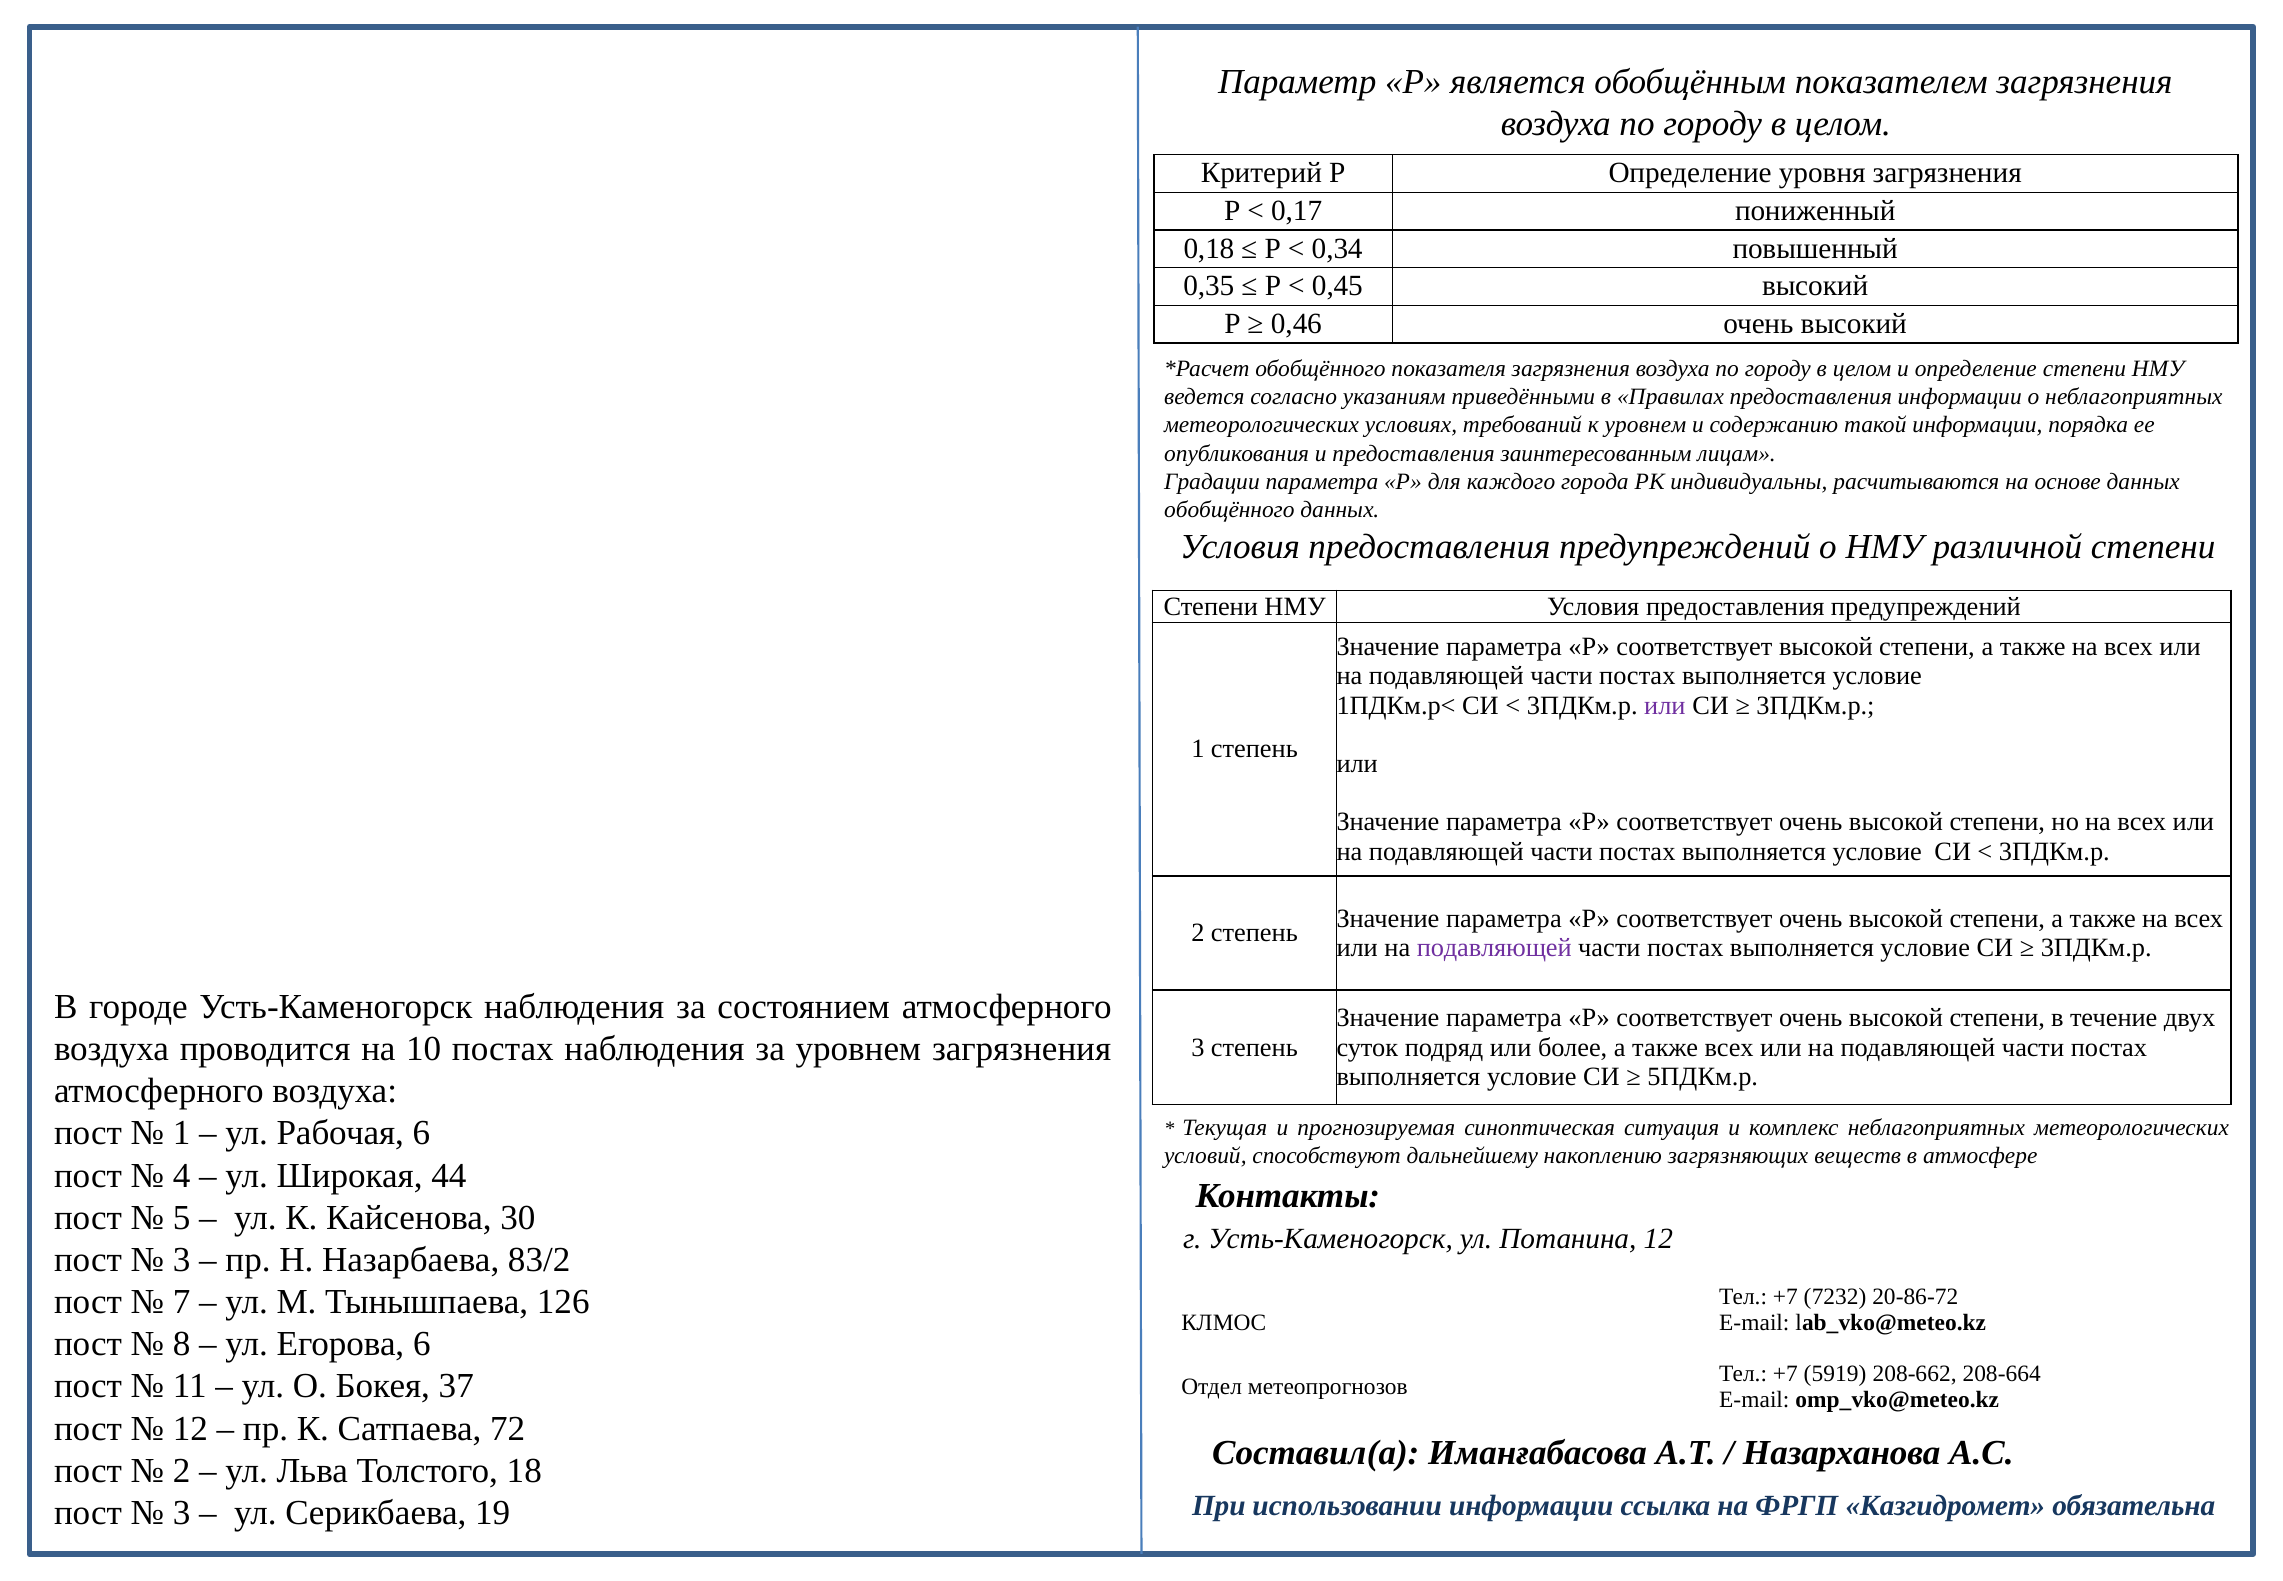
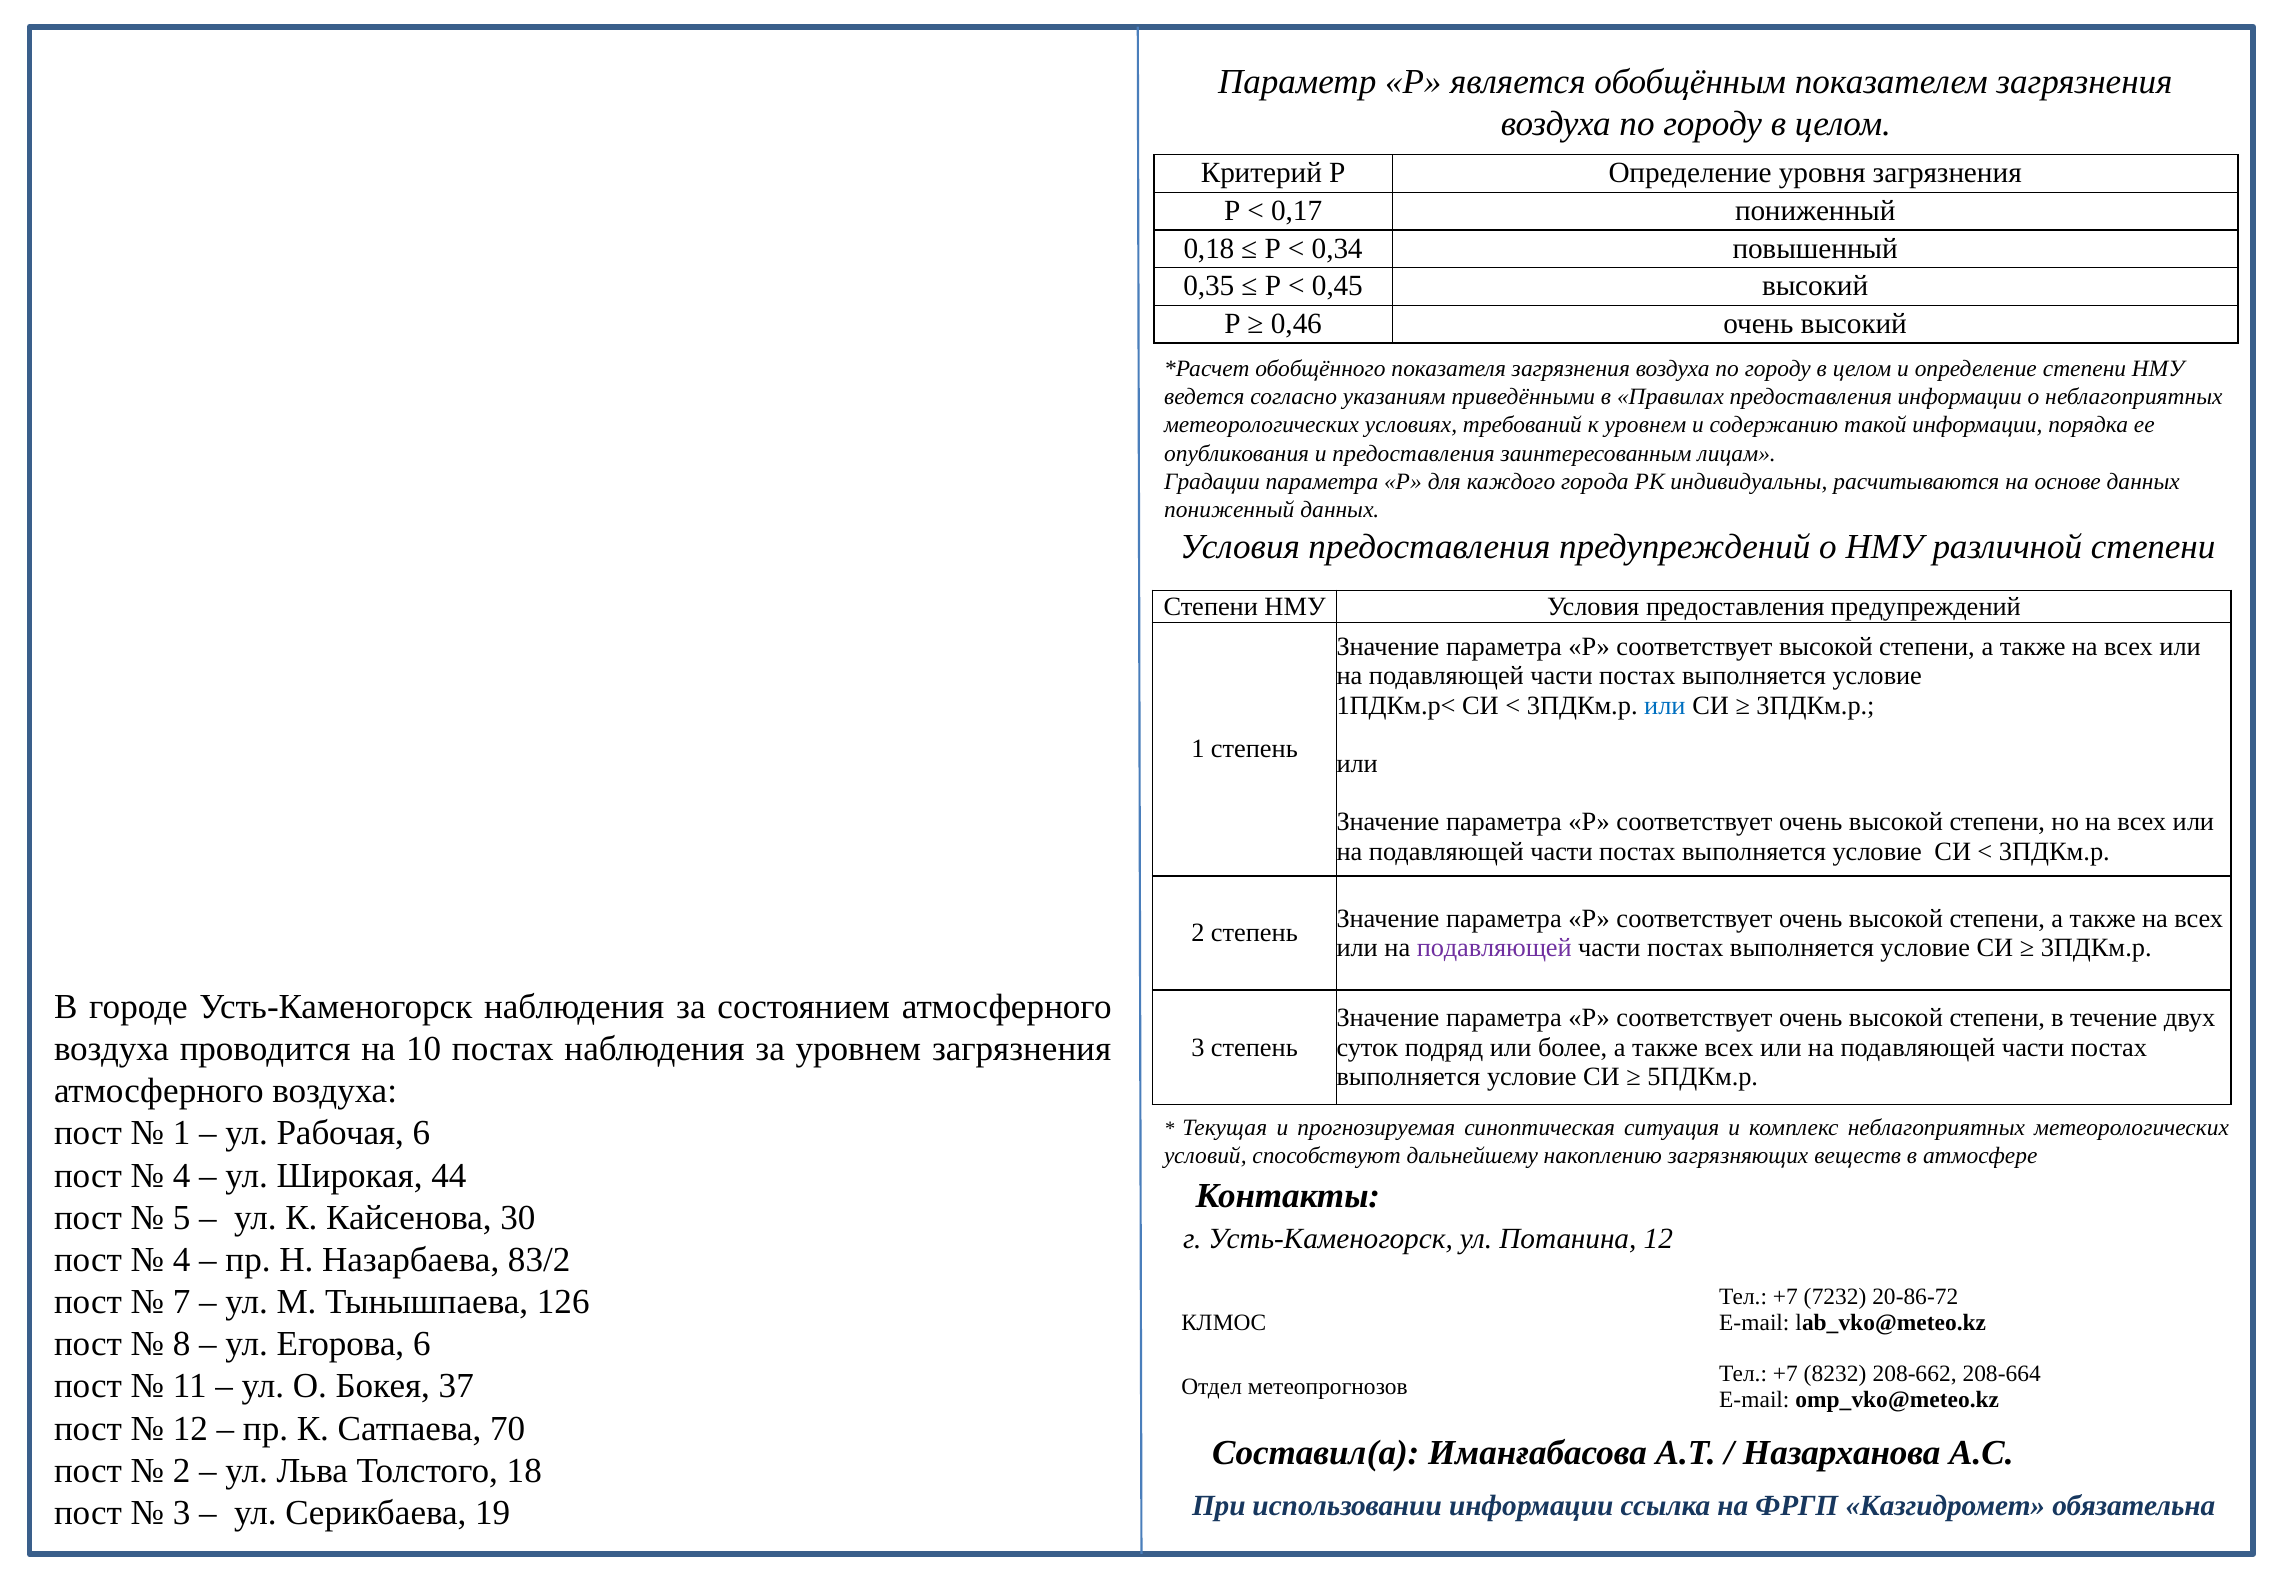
обобщённого: обобщённого -> пониженный (1229, 509)
или colour: purple -> blue (1665, 705)
3: 3 -> 4 (182, 1259)
5919: 5919 -> 8232 (1835, 1374)
72: 72 -> 70 (508, 1428)
